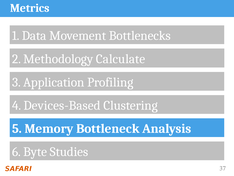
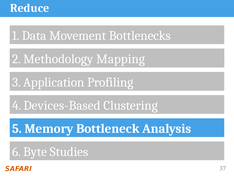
Metrics: Metrics -> Reduce (30, 8)
Calculate: Calculate -> Mapping (121, 59)
